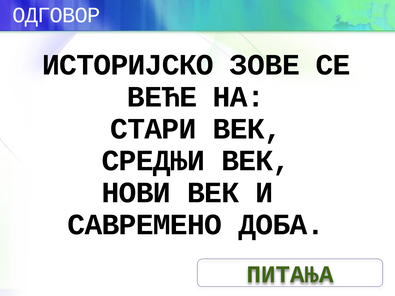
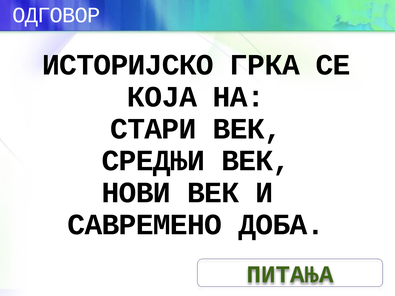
ЗОВЕ: ЗОВЕ -> ГРКА (265, 65)
ВЕЋЕ: ВЕЋЕ -> КОЈА (162, 97)
